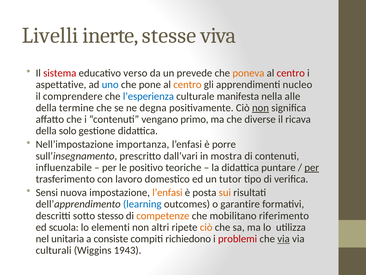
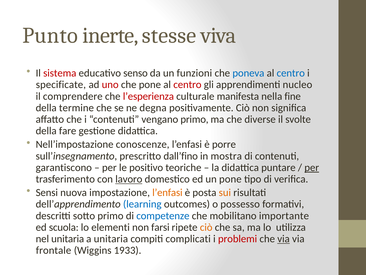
Livelli: Livelli -> Punto (50, 35)
verso: verso -> senso (136, 73)
prevede: prevede -> funzioni (194, 73)
poneva colour: orange -> blue (248, 73)
centro colour: red -> blue (291, 73)
aspettative: aspettative -> specificate (61, 85)
uno colour: blue -> red (110, 85)
centro colour: orange -> red (187, 85)
l’esperienza colour: blue -> red (148, 96)
alle: alle -> fine (293, 96)
non underline: present -> none (260, 108)
ricava: ricava -> svolte (298, 119)
solo: solo -> fare (68, 131)
importanza: importanza -> conoscenze (143, 144)
dall’vari: dall’vari -> dall’fino (181, 156)
influenzabile: influenzabile -> garantiscono (64, 167)
lavoro underline: none -> present (129, 179)
un tutor: tutor -> pone (230, 179)
garantire: garantire -> possesso (240, 204)
sotto stesso: stesso -> primo (110, 215)
competenze colour: orange -> blue (163, 215)
riferimento: riferimento -> importante (284, 215)
altri: altri -> farsi (160, 227)
a consiste: consiste -> unitaria (111, 238)
richiedono: richiedono -> complicati (188, 238)
culturali: culturali -> frontale (54, 250)
1943: 1943 -> 1933 (128, 250)
